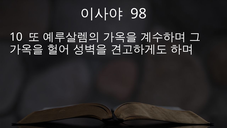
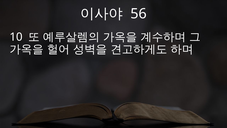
98: 98 -> 56 (139, 14)
